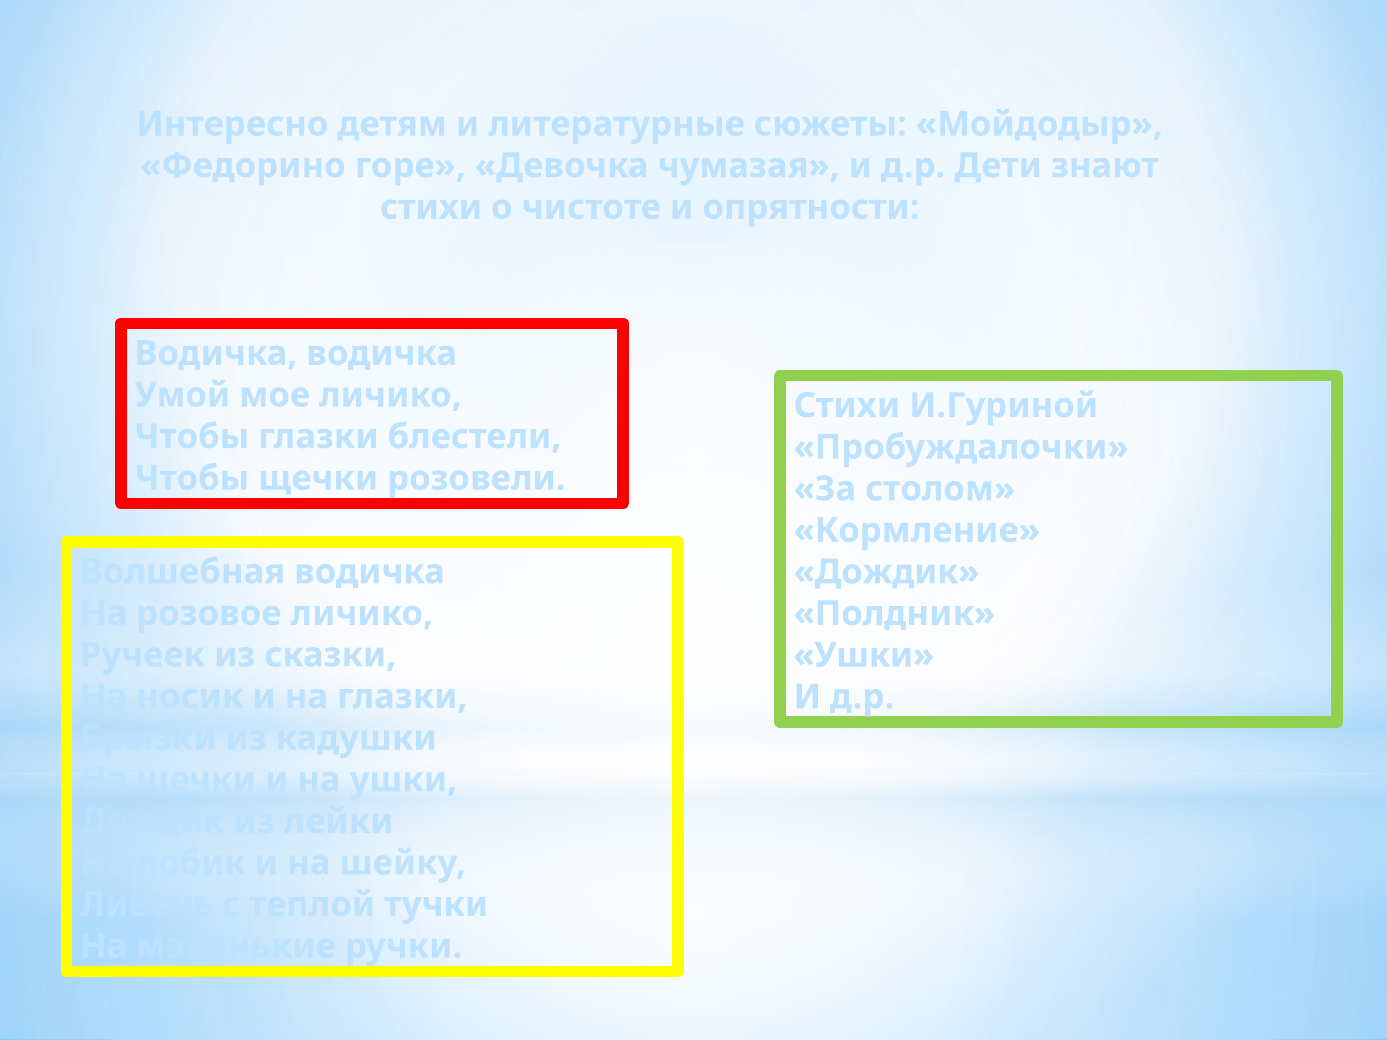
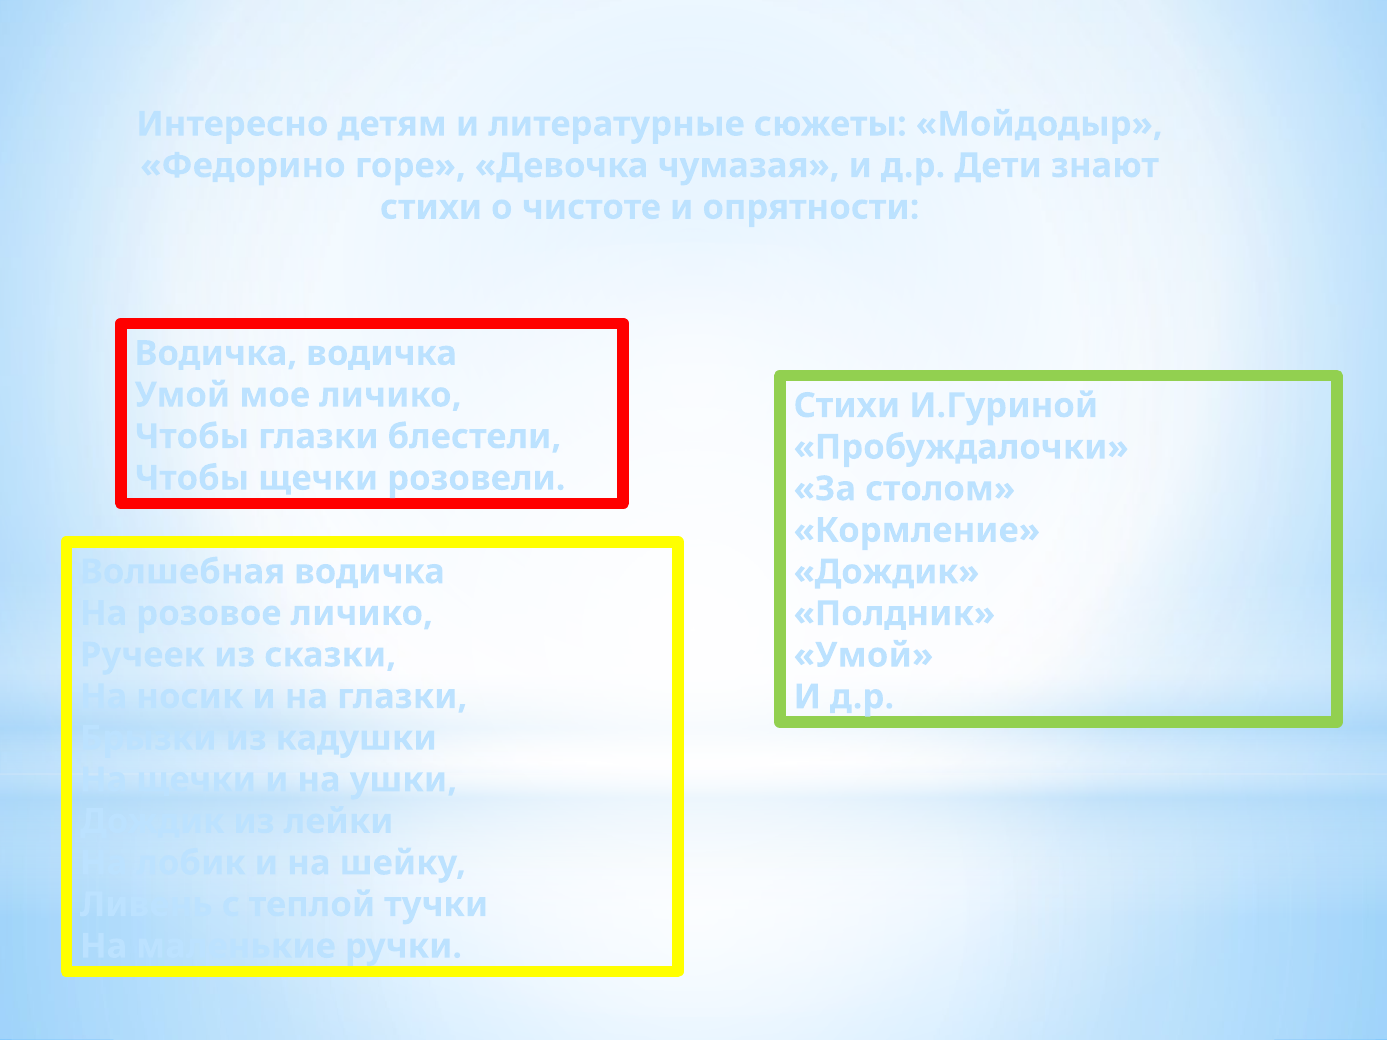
Ушки: Ушки -> Умой (863, 655)
